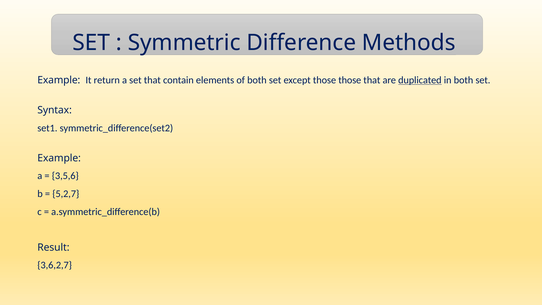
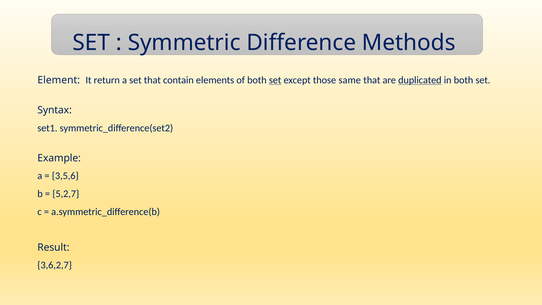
Example: Example -> Element (59, 80)
set underline: none -> present (275, 80)
those those: those -> same (350, 80)
